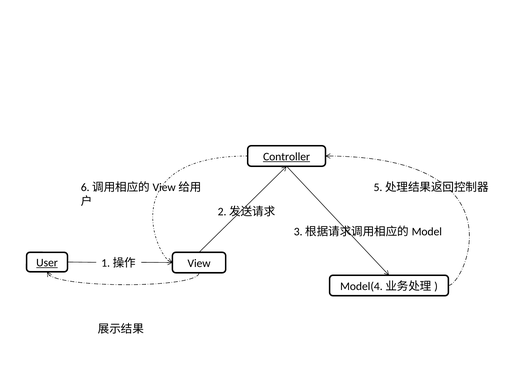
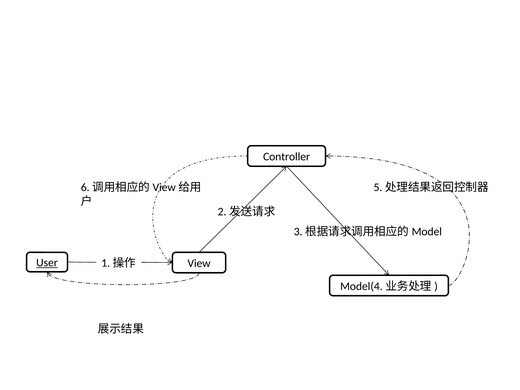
Controller underline: present -> none (287, 157)
